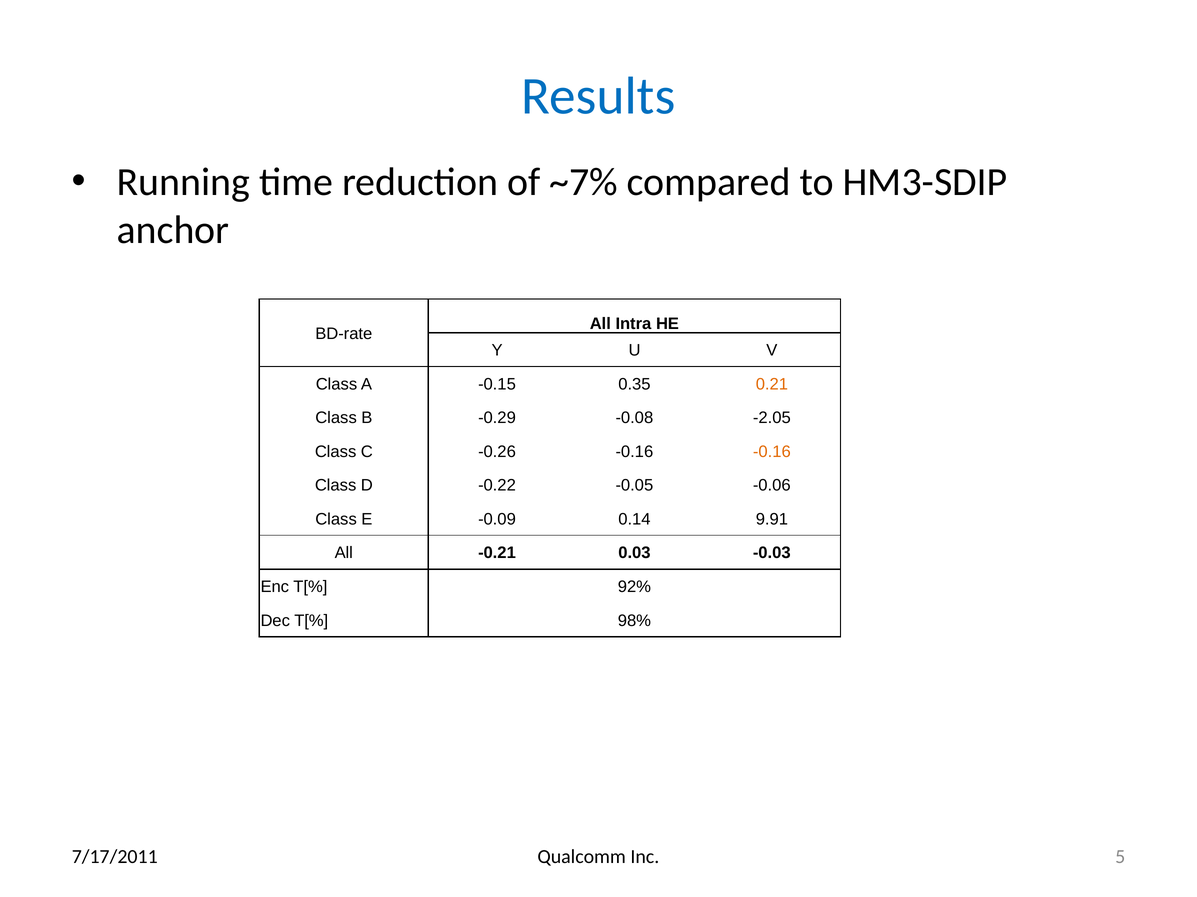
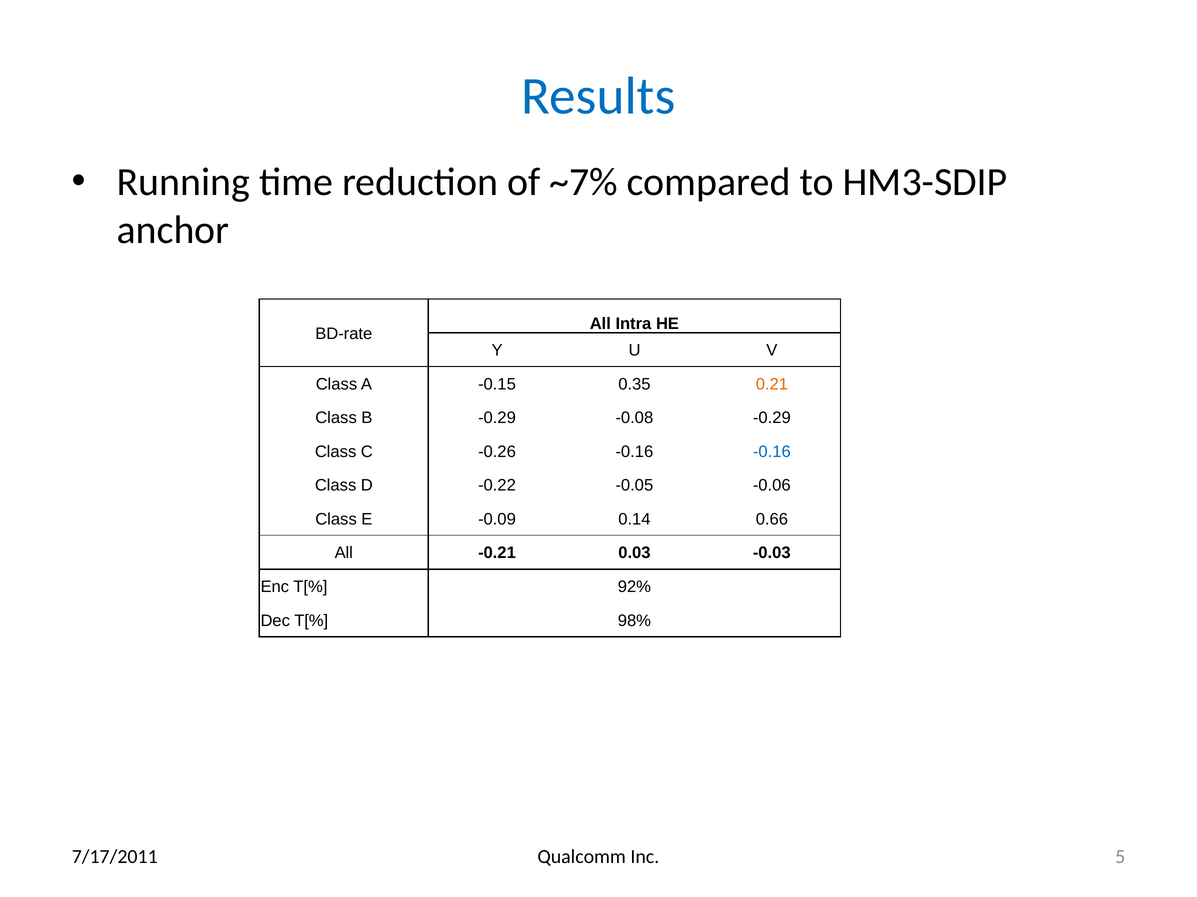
-0.08 -2.05: -2.05 -> -0.29 (772, 418)
-0.16 colour: orange -> blue (772, 452)
9.91: 9.91 -> 0.66 (772, 520)
